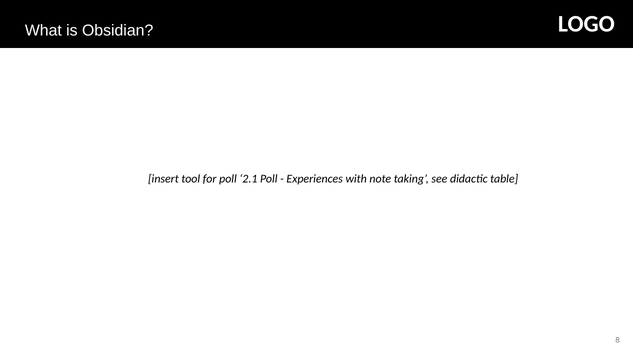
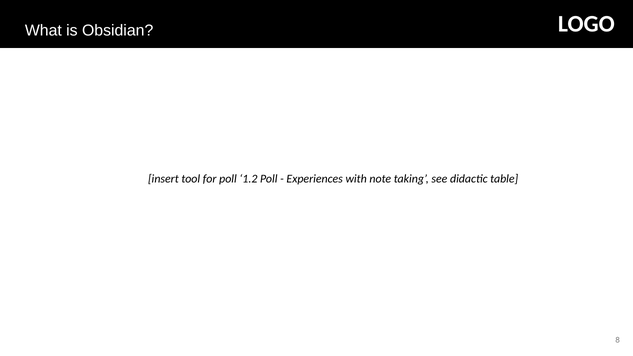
2.1: 2.1 -> 1.2 (248, 179)
